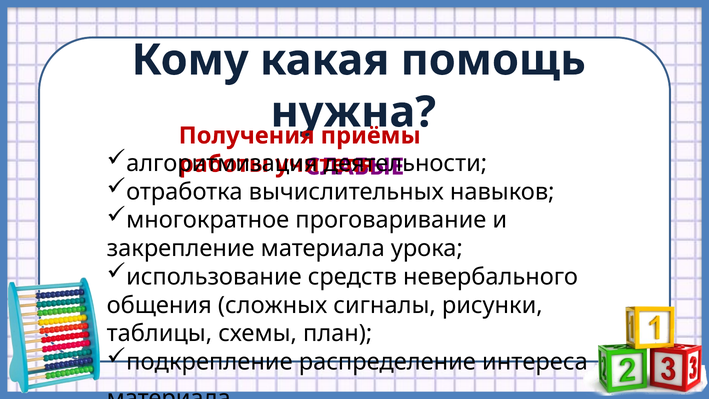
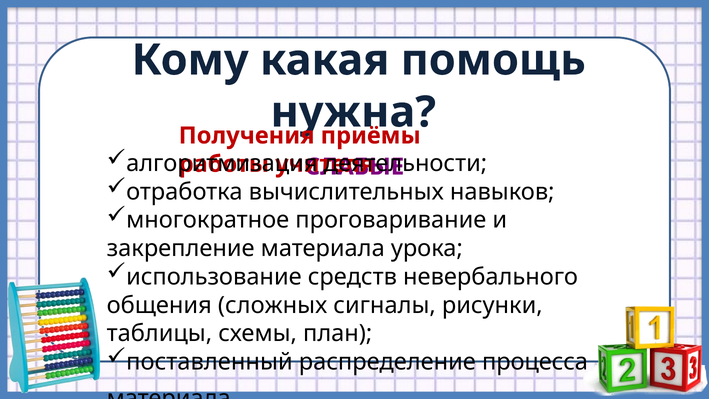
подкрепление: подкрепление -> поставленный (209, 362)
интереса: интереса -> процесса (535, 362)
